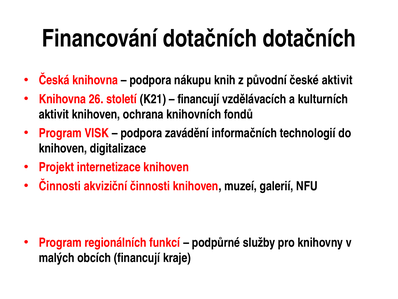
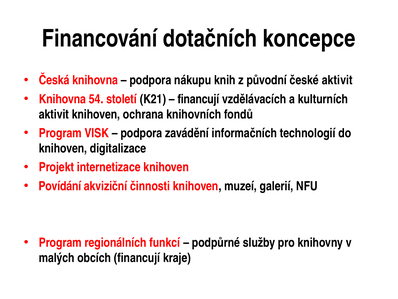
dotačních dotačních: dotačních -> koncepce (309, 39)
26: 26 -> 54 (96, 99)
Činnosti: Činnosti -> Povídání (60, 186)
